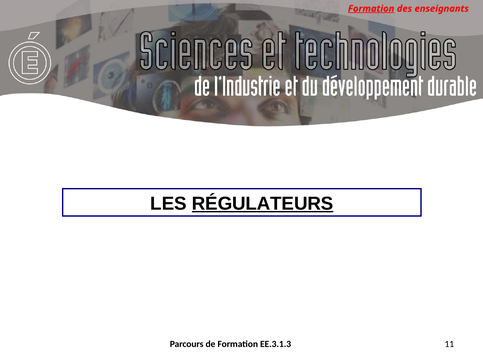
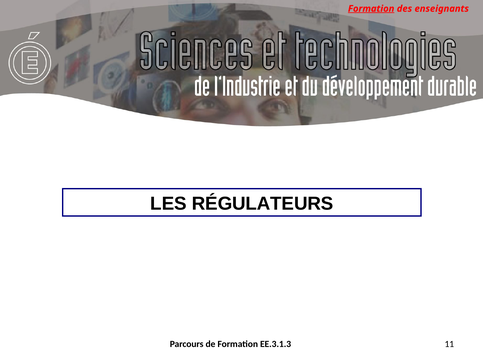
RÉGULATEURS underline: present -> none (263, 204)
